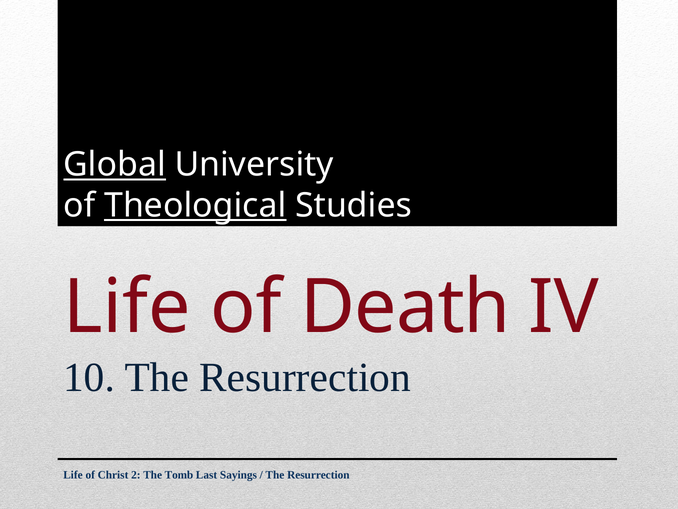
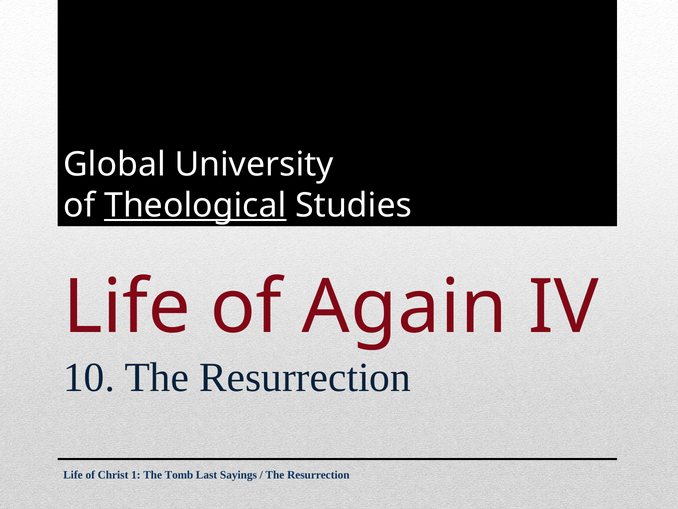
Global underline: present -> none (115, 165)
Death: Death -> Again (405, 307)
2: 2 -> 1 (136, 475)
